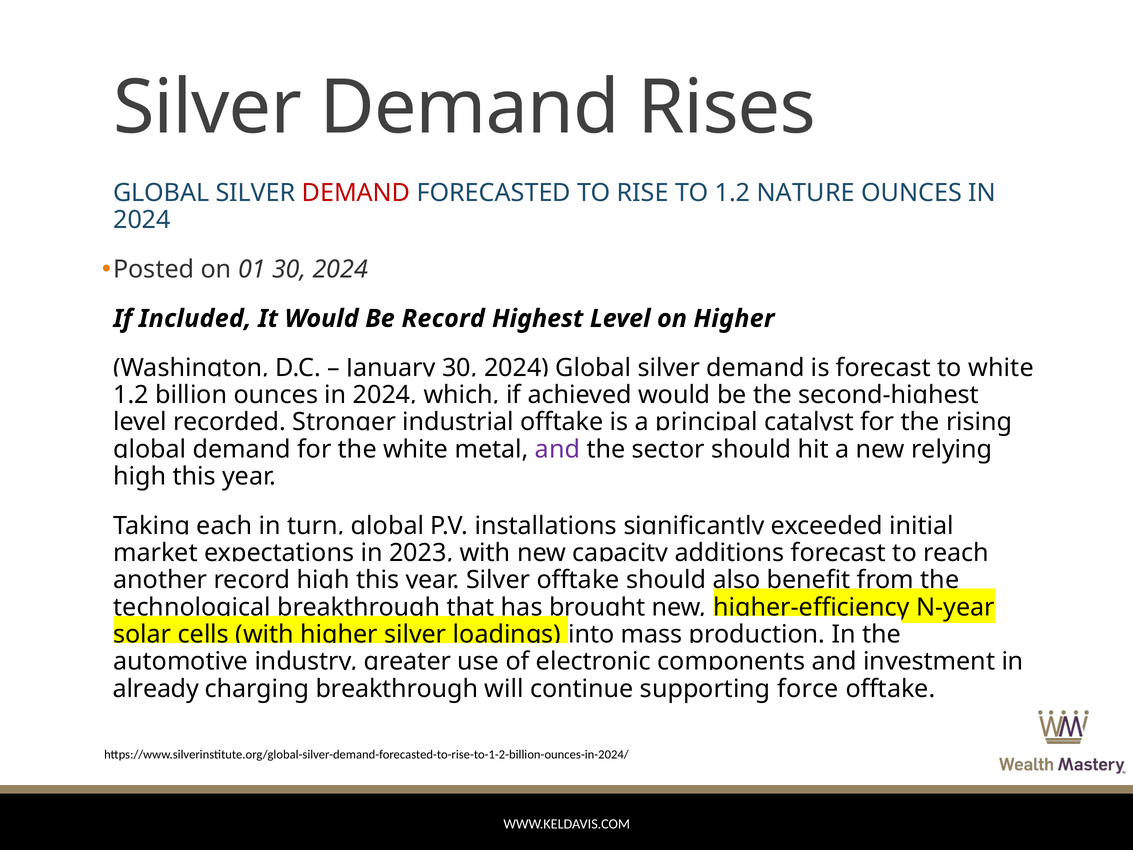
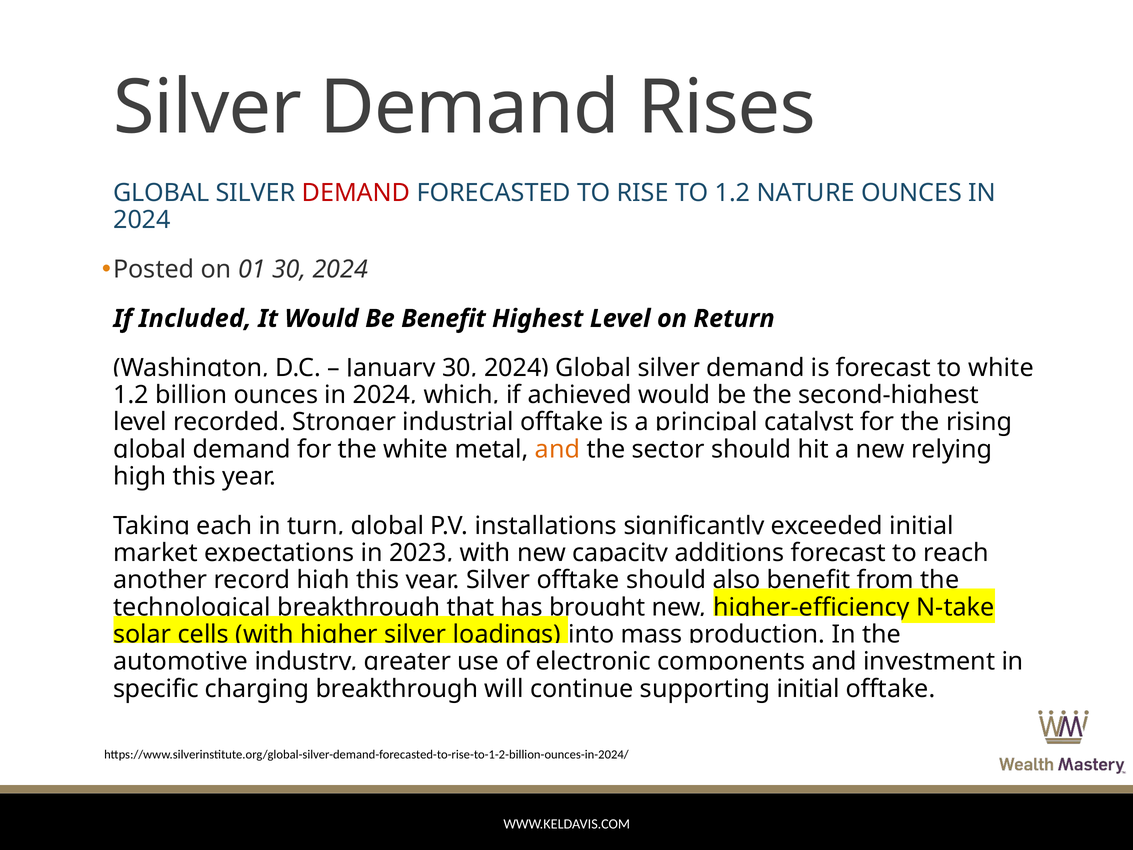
Be Record: Record -> Benefit (444, 318)
on Higher: Higher -> Return (734, 318)
and colour: purple -> orange (558, 449)
N-year: N-year -> N-take (955, 607)
already: already -> specific (156, 689)
supporting force: force -> initial (808, 689)
